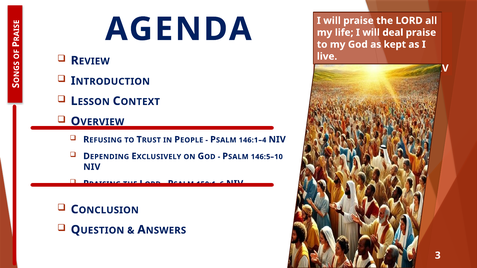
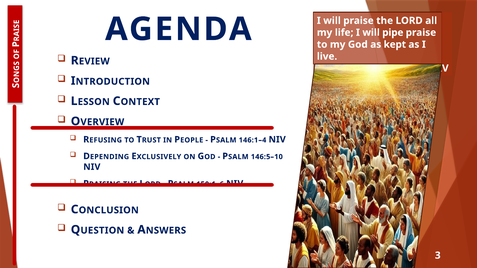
deal: deal -> pipe (393, 33)
